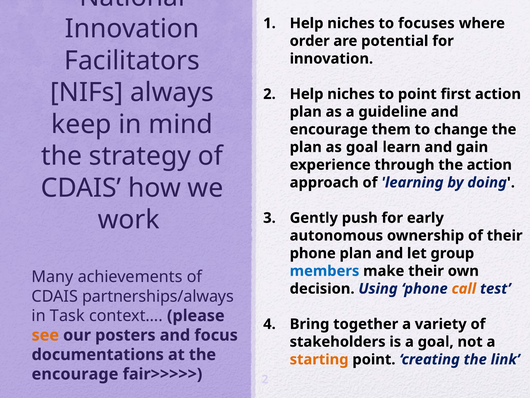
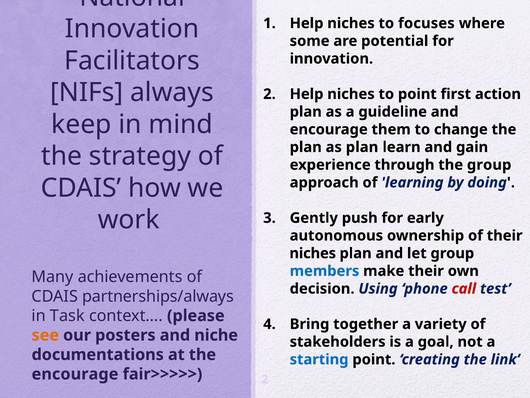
order: order -> some (310, 41)
as goal: goal -> plan (362, 147)
the action: action -> group (489, 165)
phone: phone -> niches (313, 253)
call colour: orange -> red (464, 288)
focus: focus -> niche (216, 335)
starting colour: orange -> blue (319, 359)
